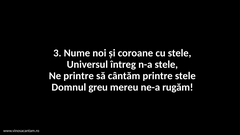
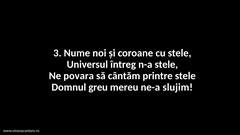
Ne printre: printre -> povara (79, 76)
rugăm: rugăm -> slujim (178, 87)
